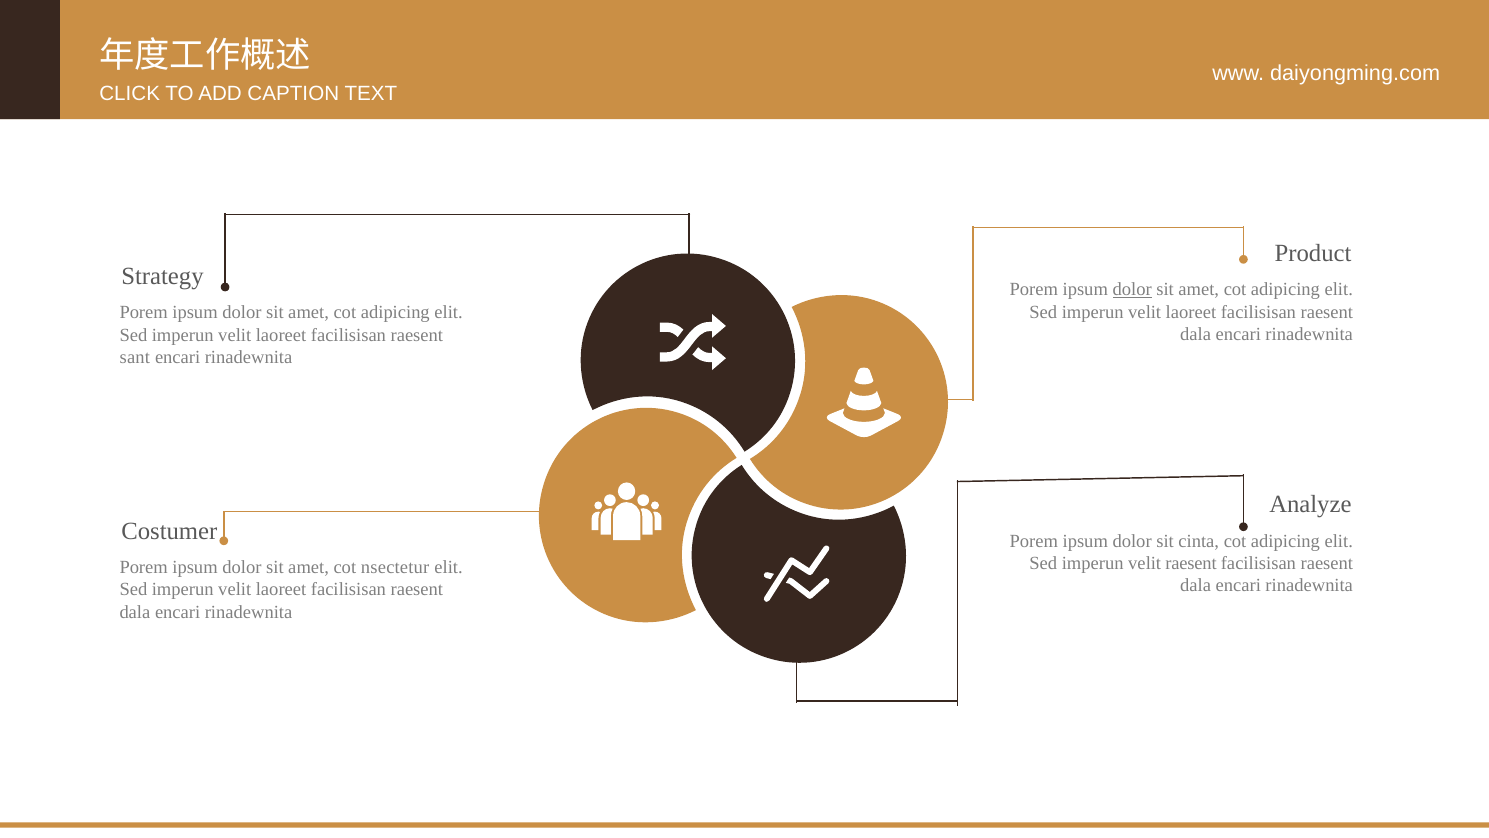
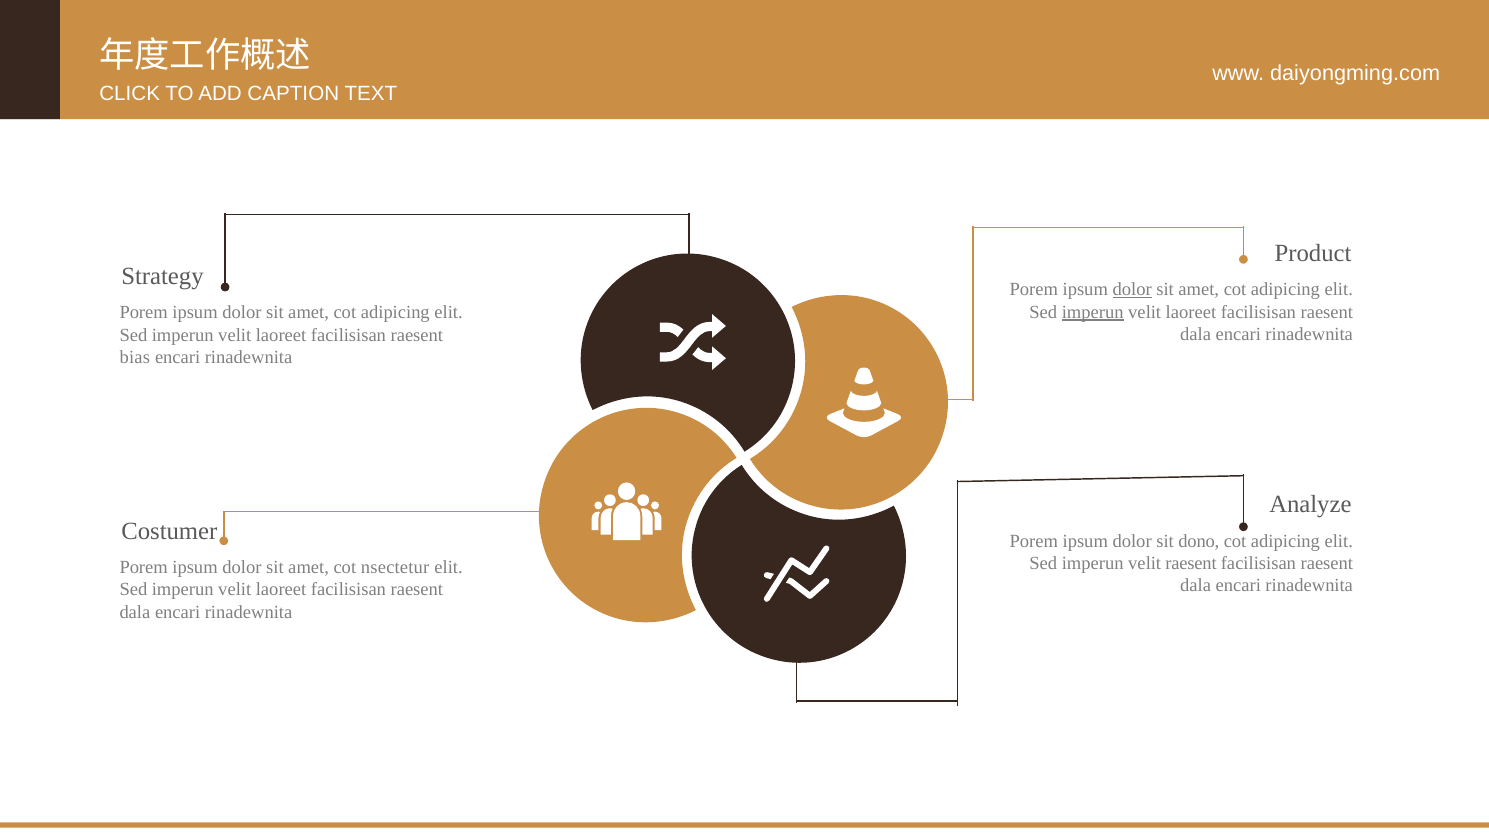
imperun underline: none -> present (1093, 312)
sant: sant -> bias (135, 357)
cinta: cinta -> dono (1199, 541)
